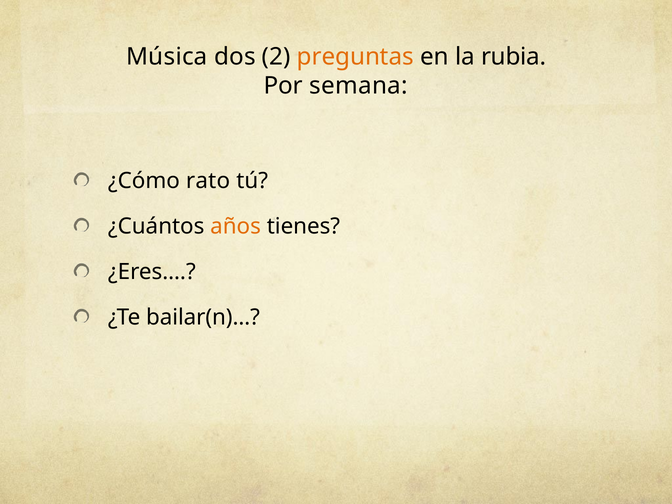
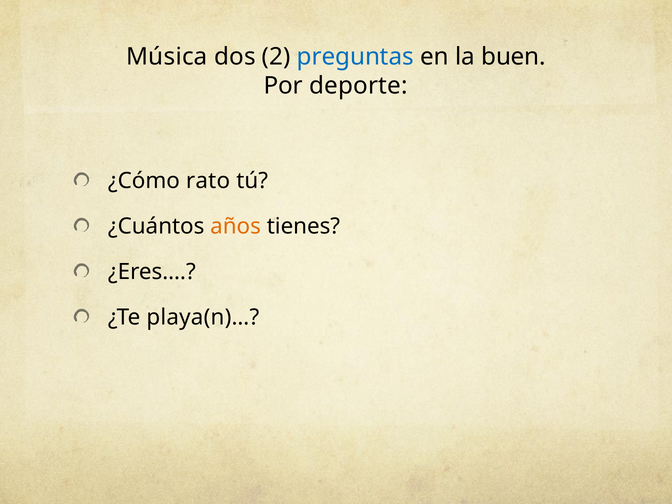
preguntas colour: orange -> blue (355, 57)
rubia: rubia -> buen (514, 57)
semana: semana -> deporte (359, 86)
bailar(n)…: bailar(n)… -> playa(n)… (203, 317)
